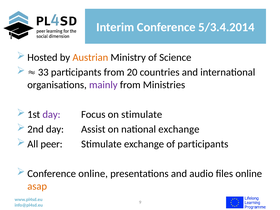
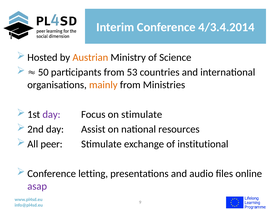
5/3.4.2014: 5/3.4.2014 -> 4/3.4.2014 (226, 27)
33: 33 -> 50 (43, 72)
20: 20 -> 53 (132, 72)
mainly colour: purple -> orange (103, 85)
national exchange: exchange -> resources (179, 129)
of participants: participants -> institutional (203, 144)
Conference online: online -> letting (93, 174)
asap colour: orange -> purple (37, 186)
